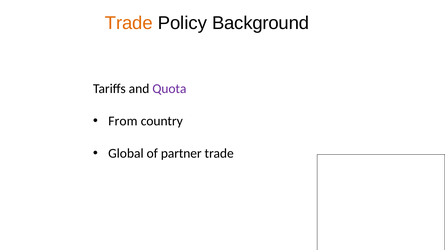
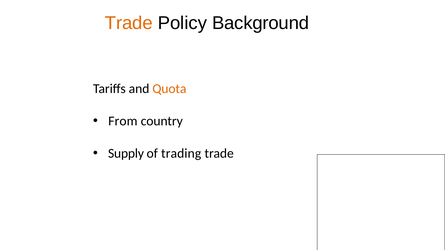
Quota colour: purple -> orange (169, 89)
Global: Global -> Supply (126, 154)
partner: partner -> trading (181, 154)
